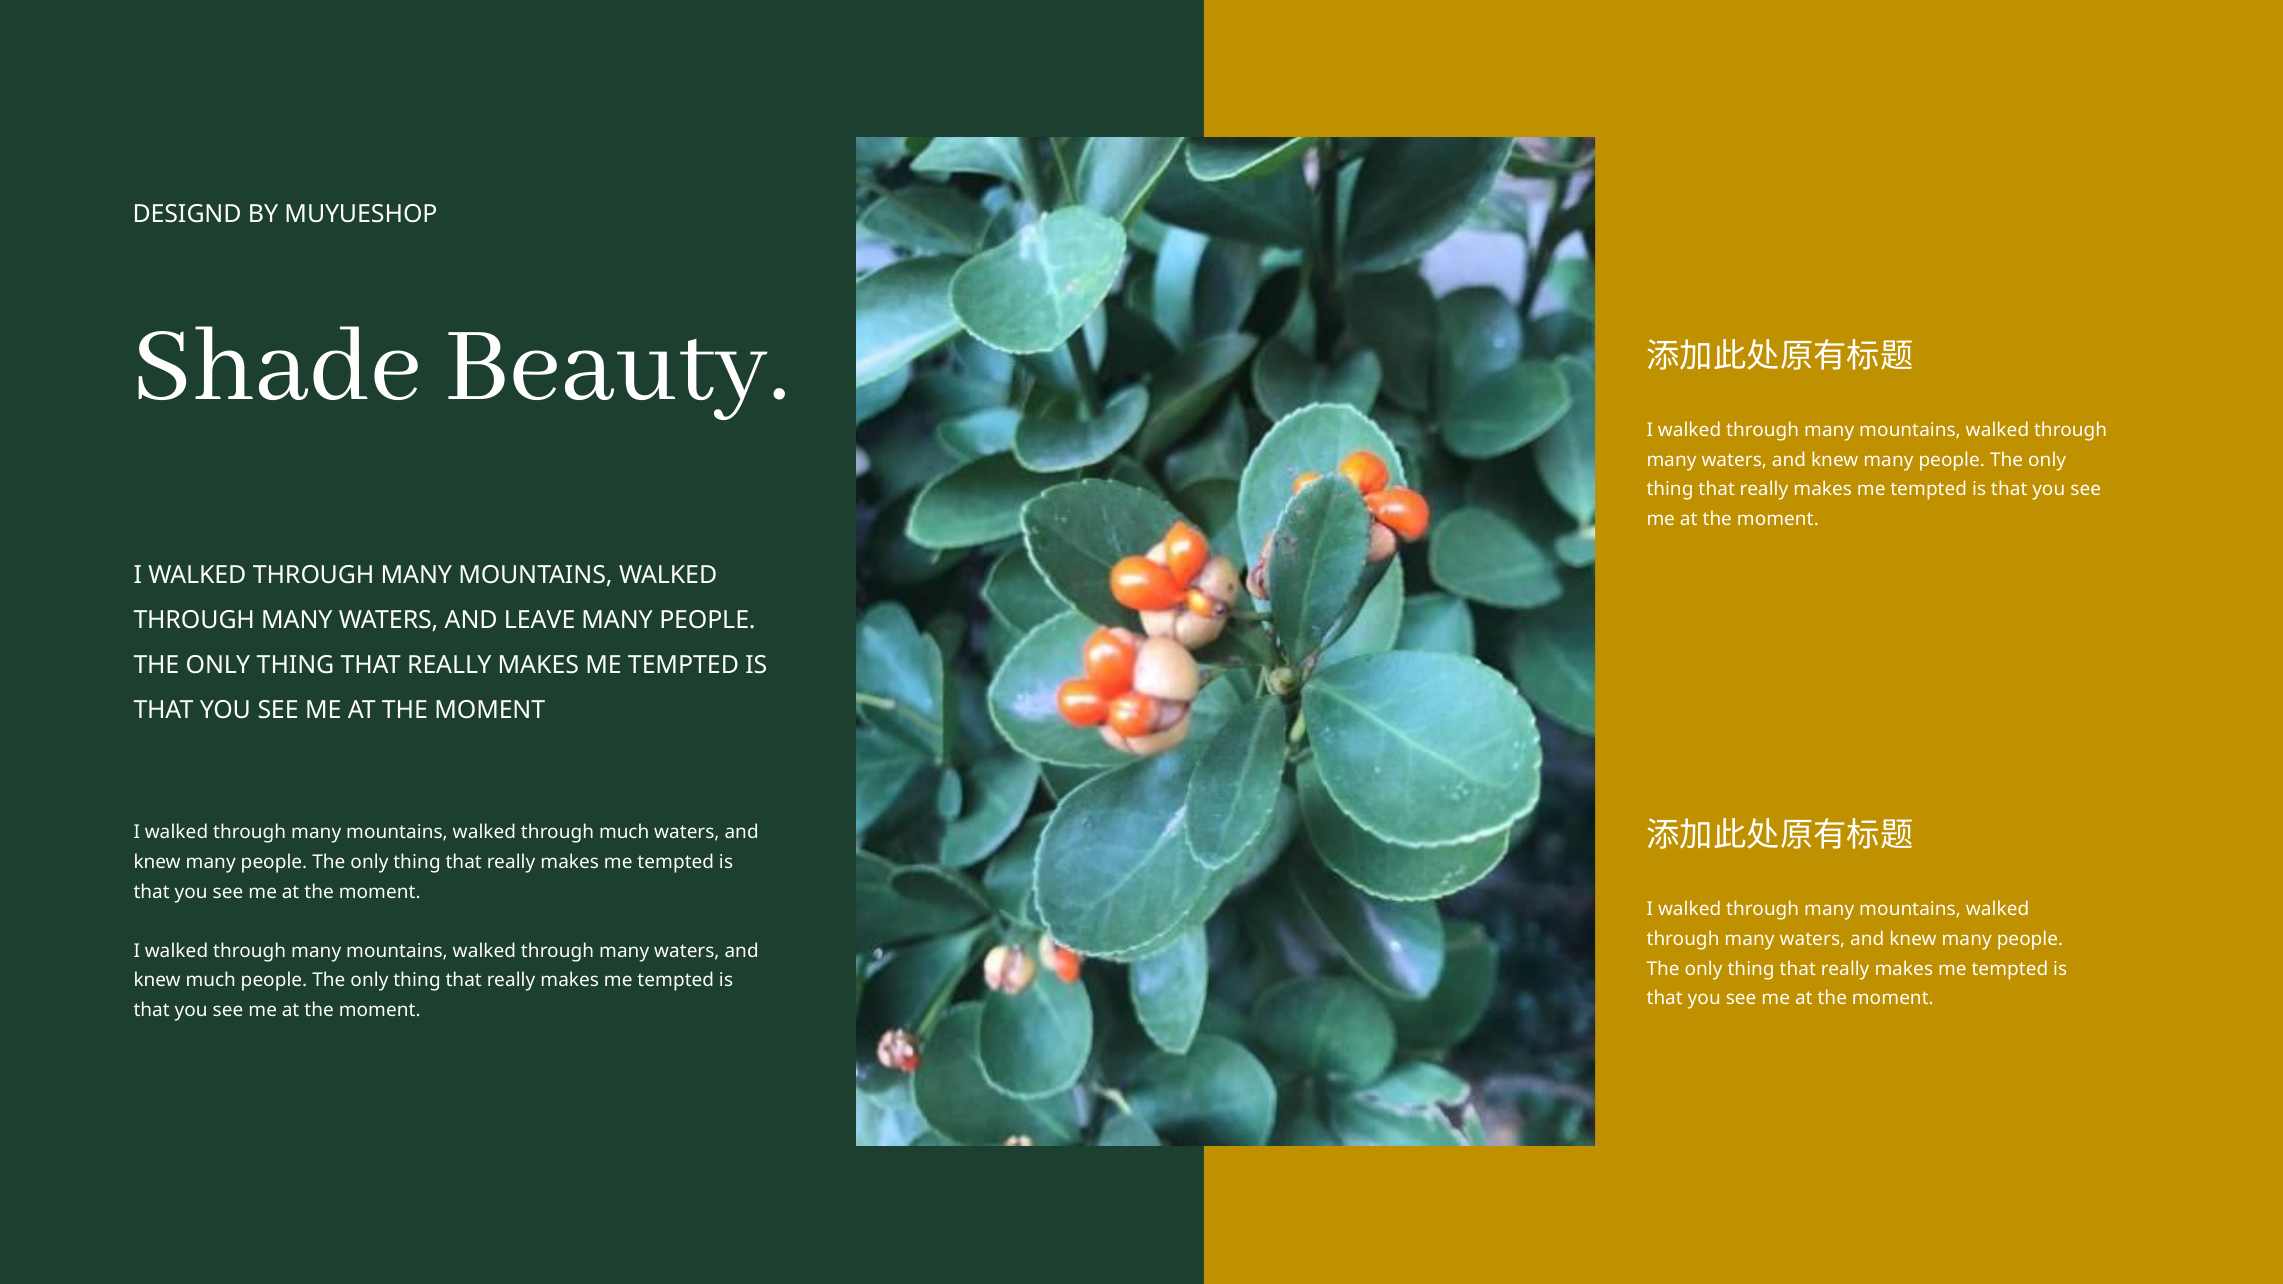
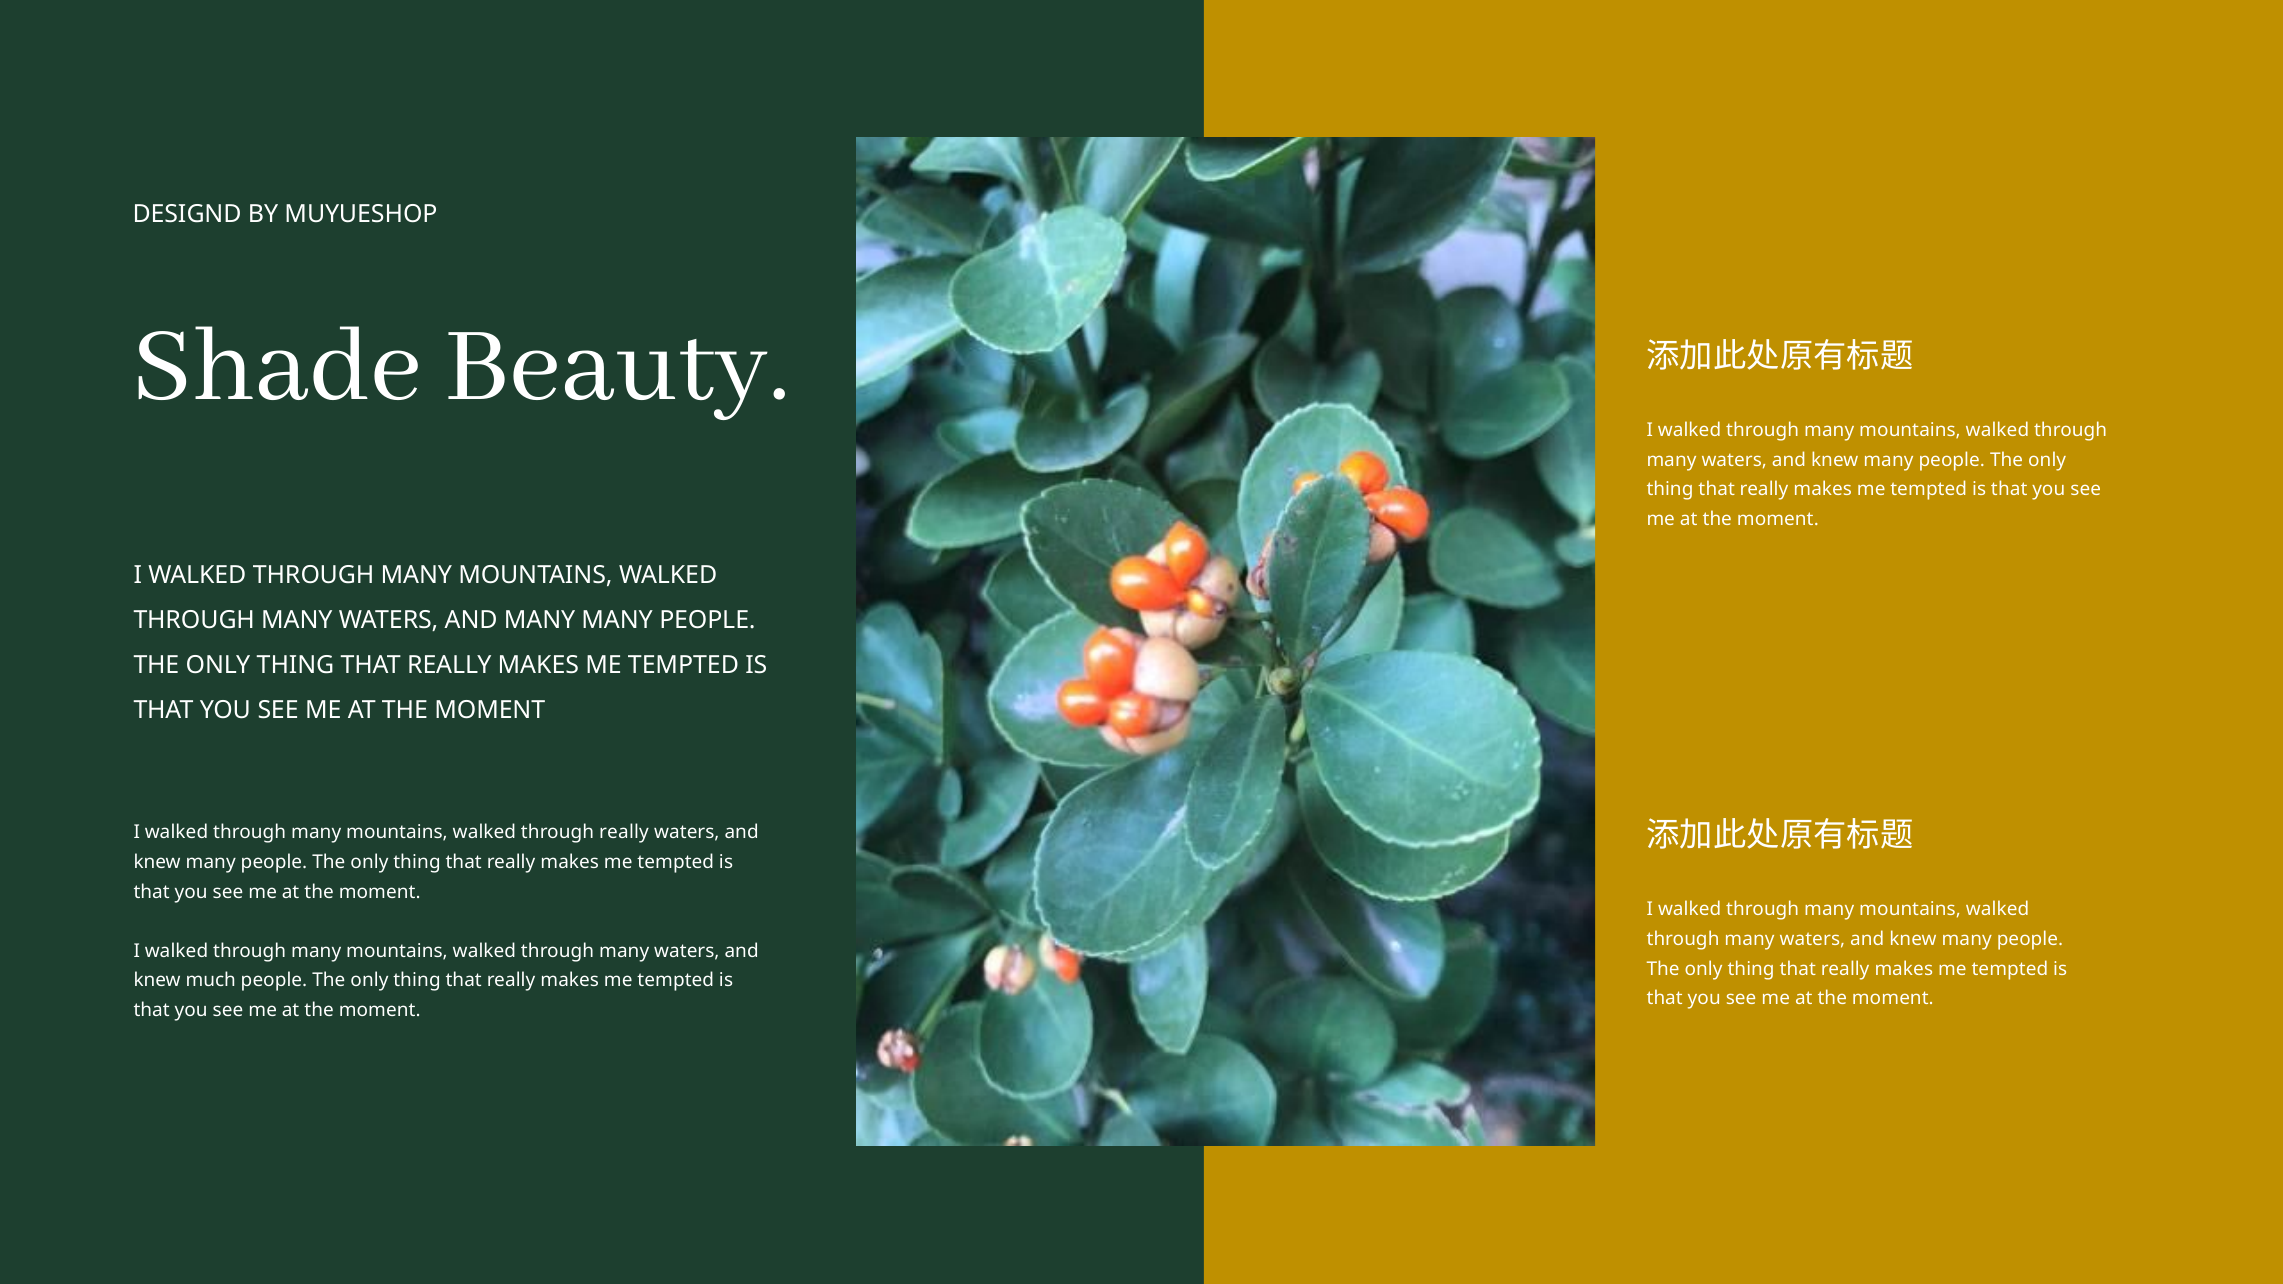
AND LEAVE: LEAVE -> MANY (540, 620)
through much: much -> really (624, 833)
